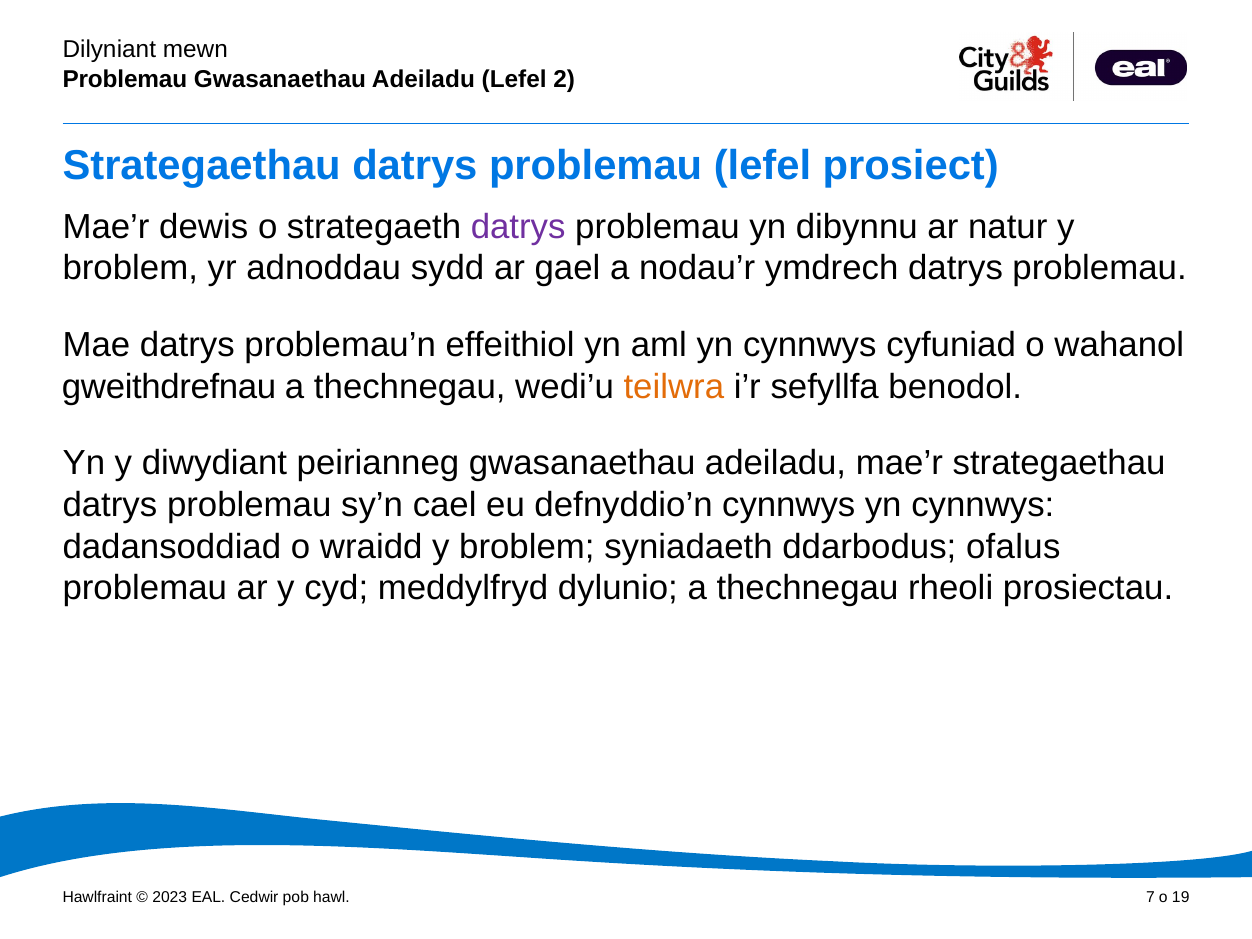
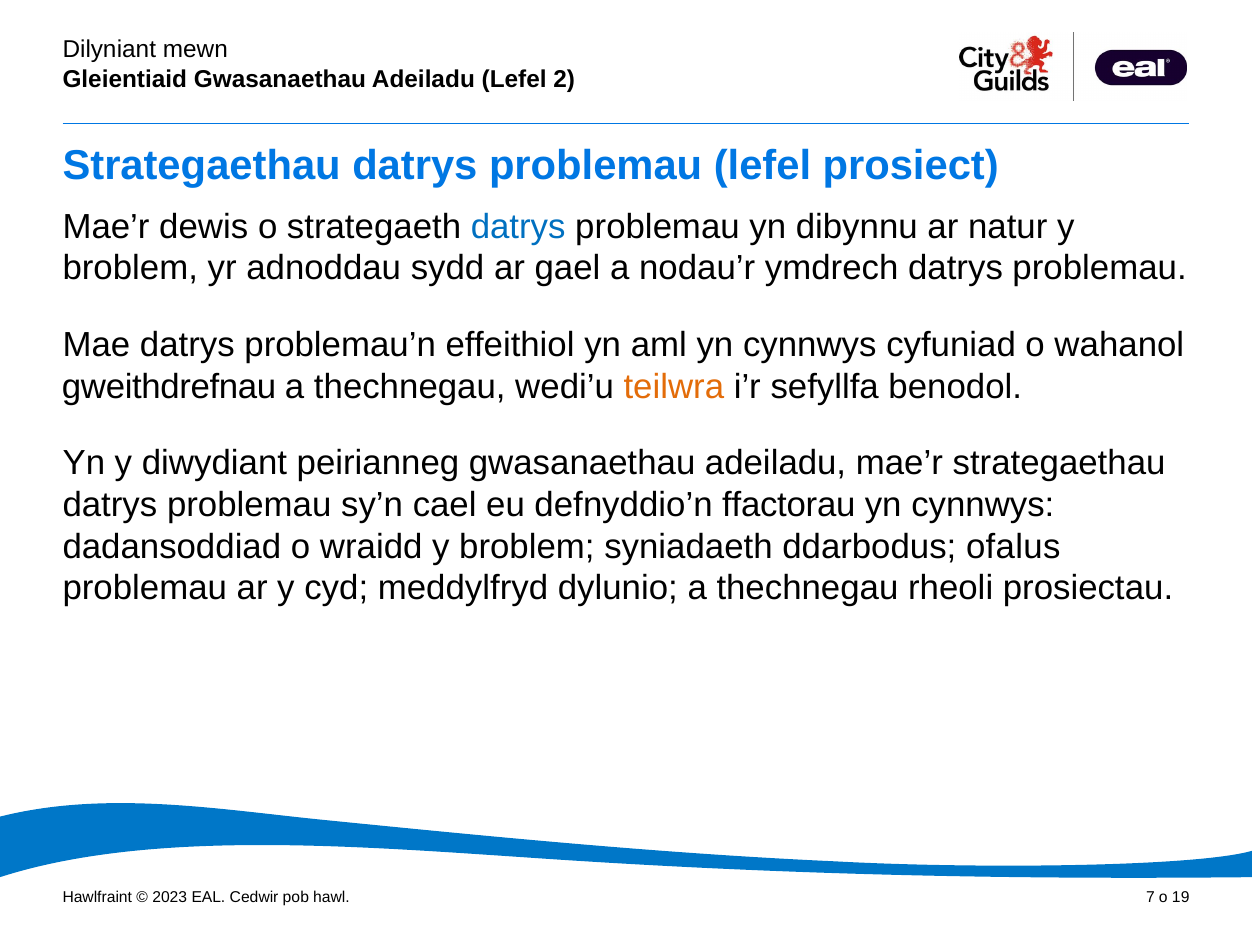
Problemau: Problemau -> Gleientiaid (125, 79)
datrys colour: purple -> blue (518, 227)
defnyddio’n cynnwys: cynnwys -> ffactorau (789, 505)
